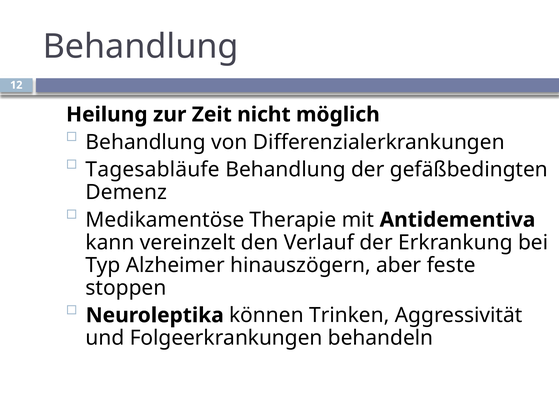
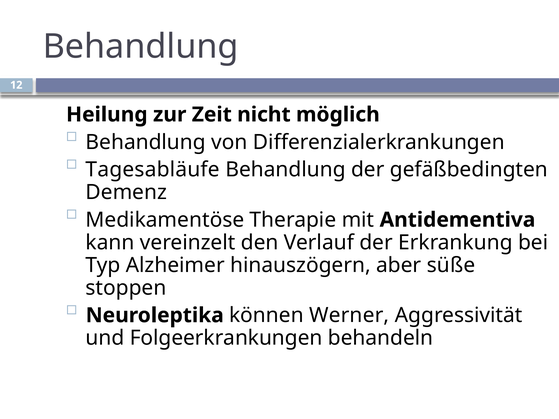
feste: feste -> süße (451, 265)
Trinken: Trinken -> Werner (349, 316)
